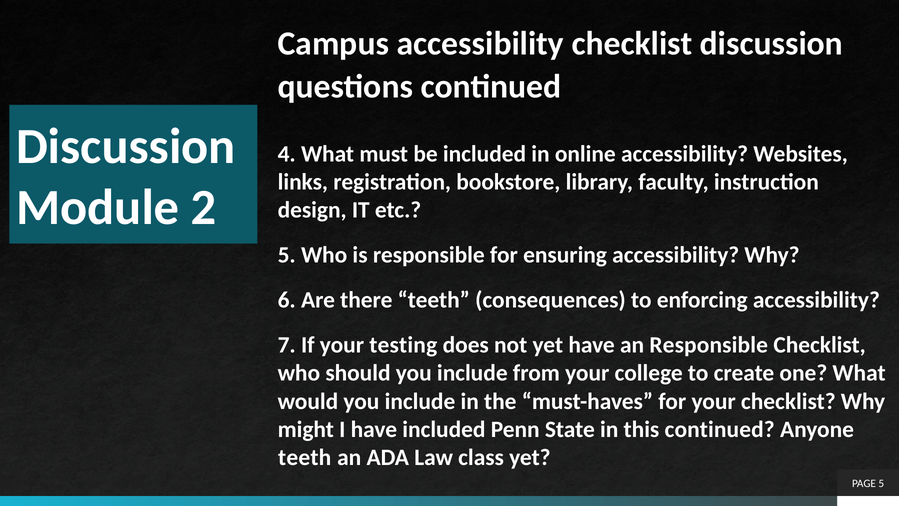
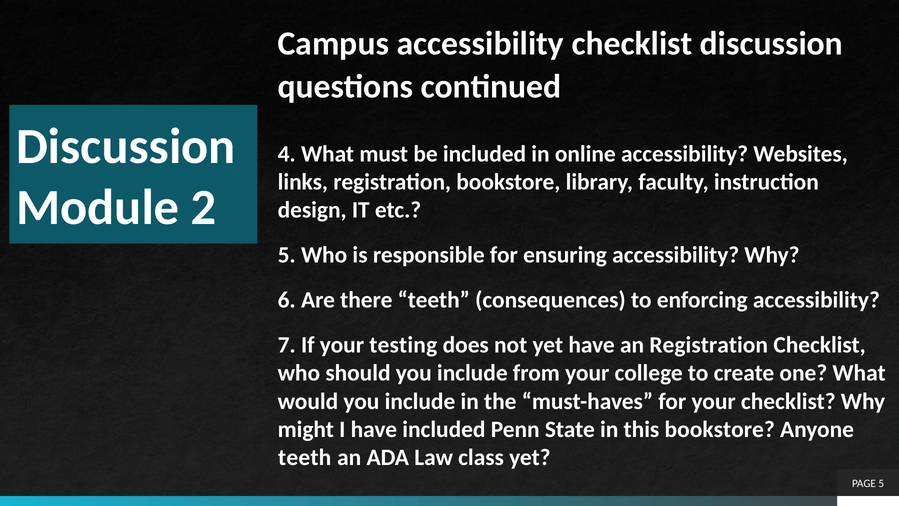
an Responsible: Responsible -> Registration (709, 345)
this continued: continued -> bookstore (720, 429)
